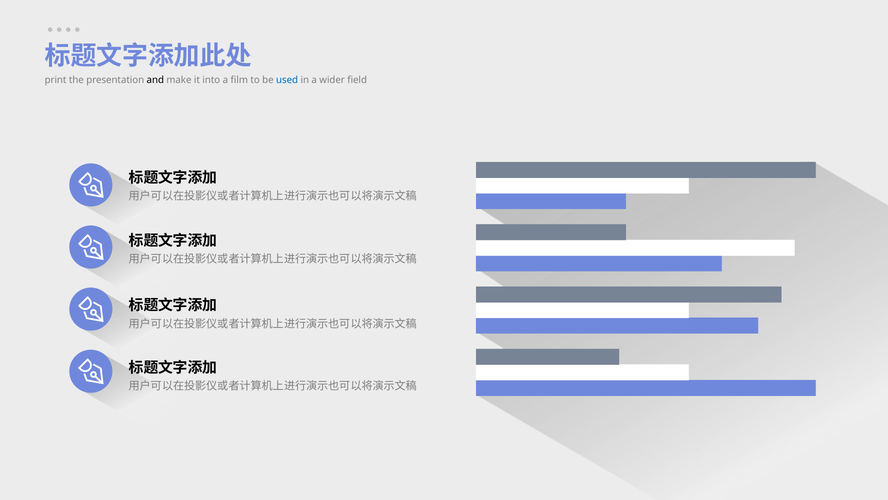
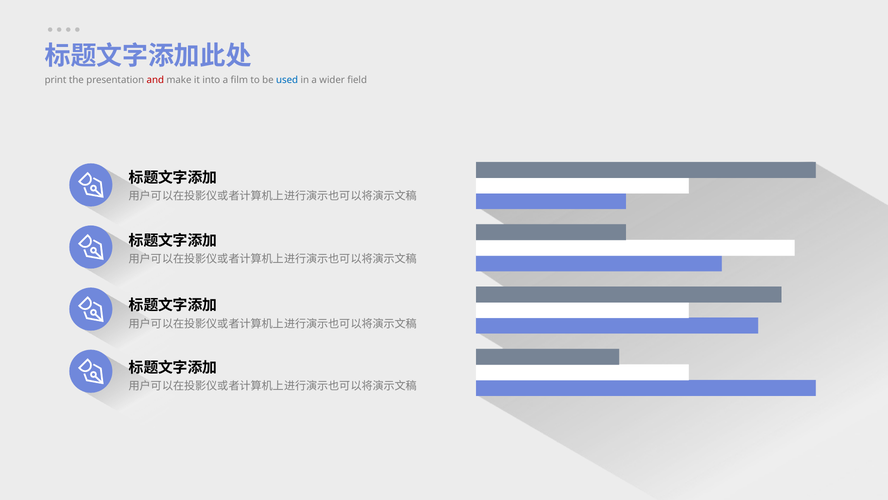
and colour: black -> red (155, 80)
